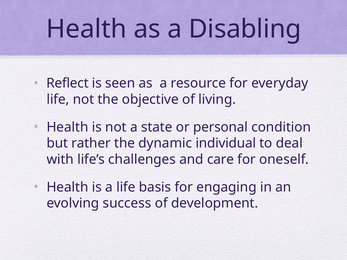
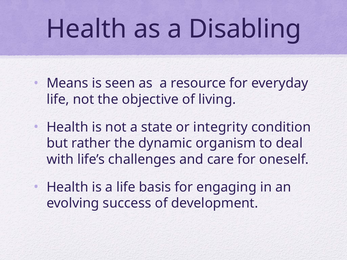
Reflect: Reflect -> Means (67, 83)
personal: personal -> integrity (220, 127)
individual: individual -> organism (226, 143)
